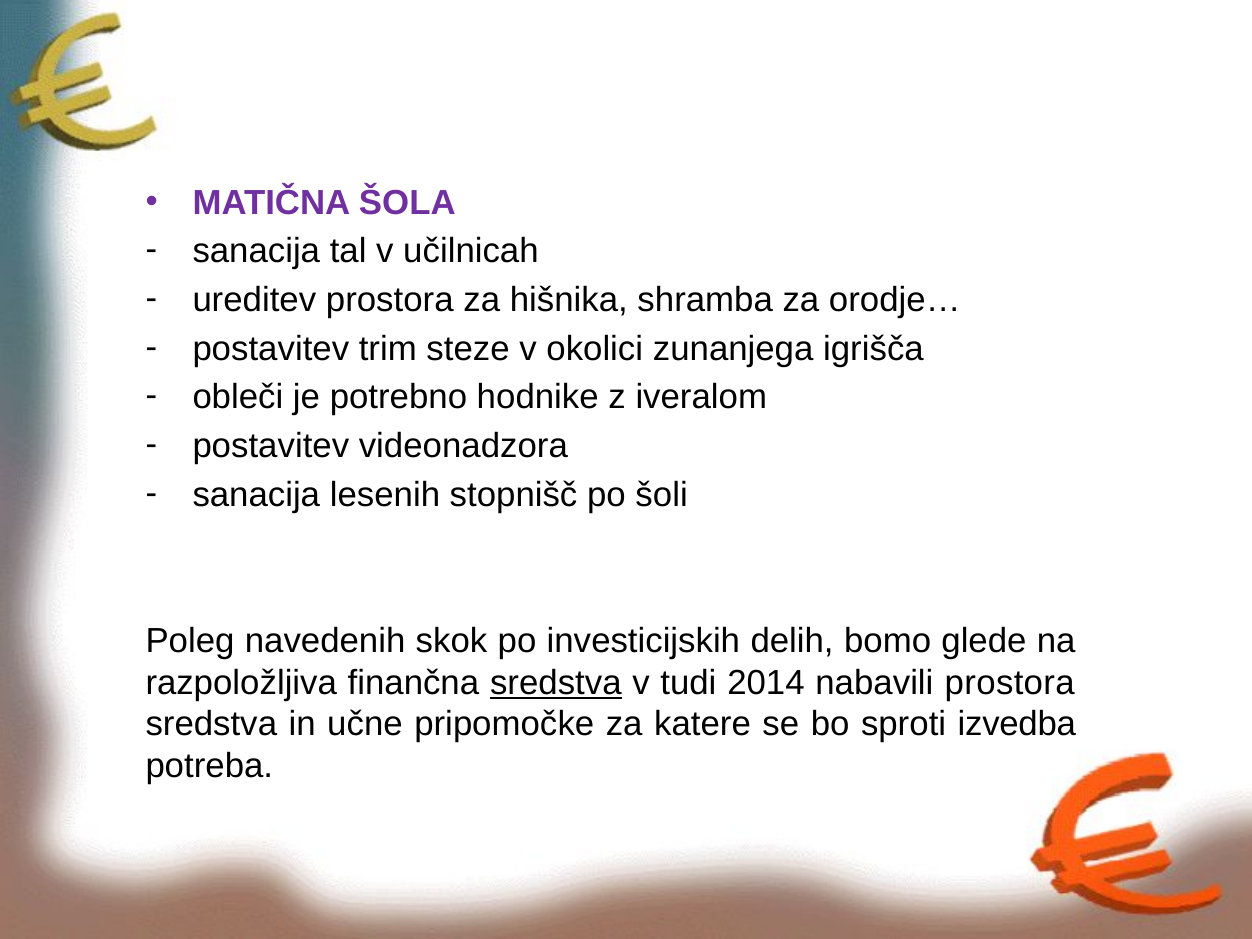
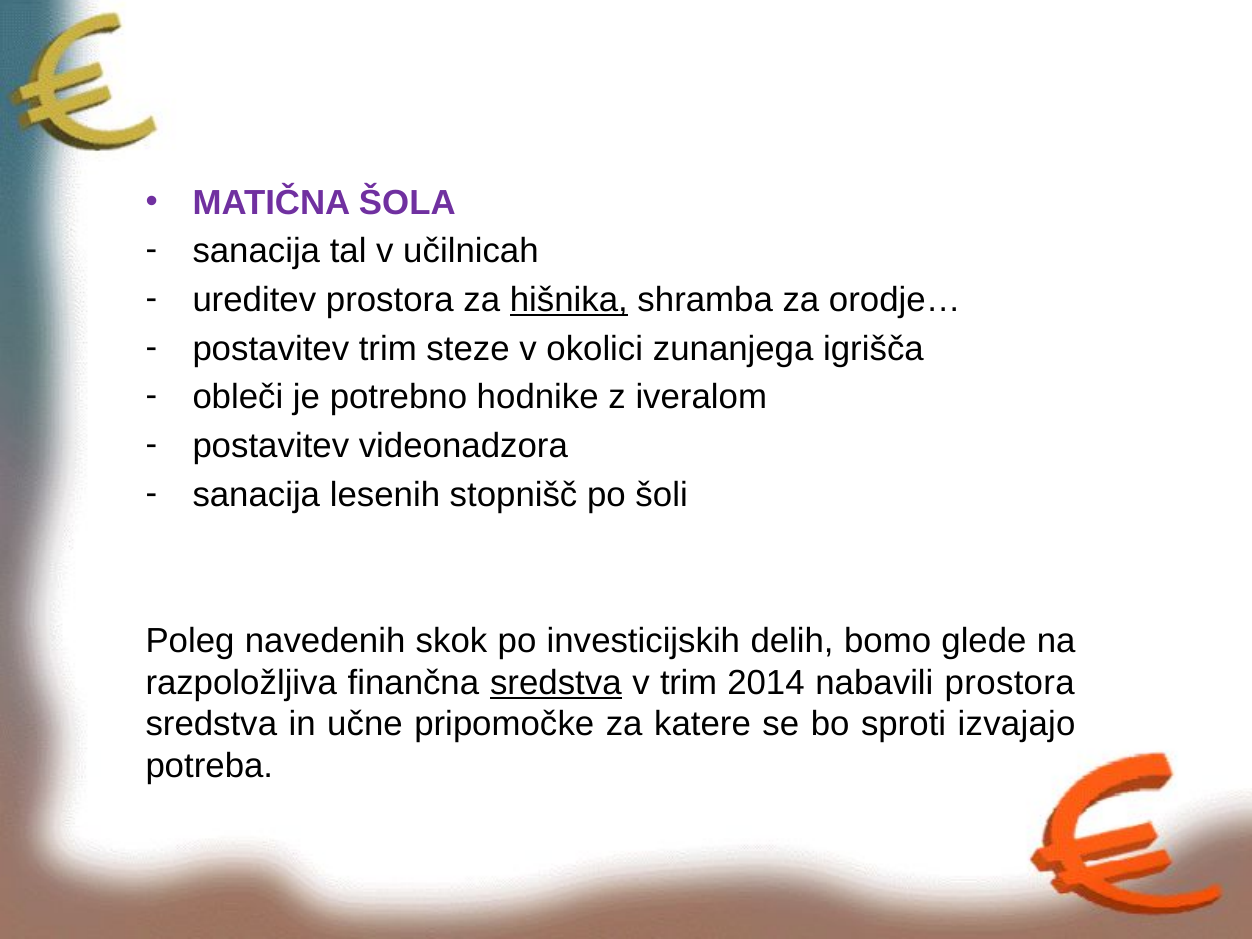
hišnika underline: none -> present (569, 300)
v tudi: tudi -> trim (689, 683)
izvedba: izvedba -> izvajajo (1017, 724)
